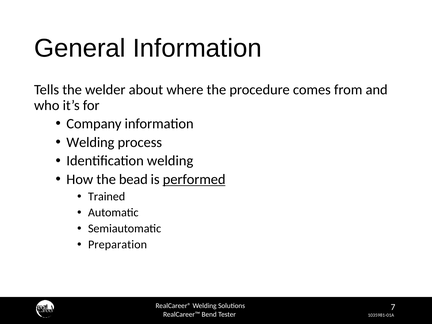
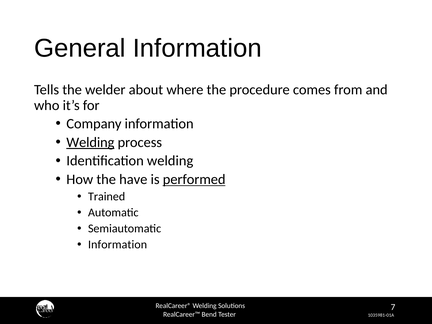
Welding underline: none -> present (90, 142)
bead: bead -> have (133, 179)
Preparation: Preparation -> Information (118, 245)
